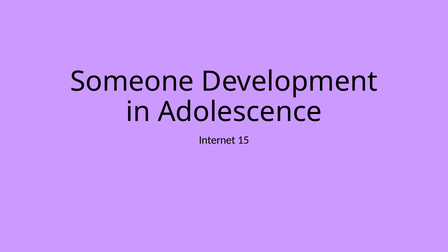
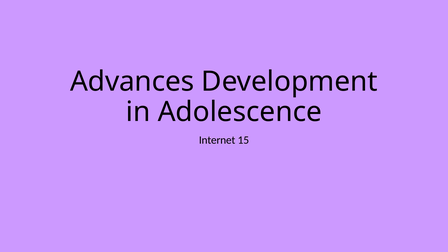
Someone: Someone -> Advances (132, 82)
